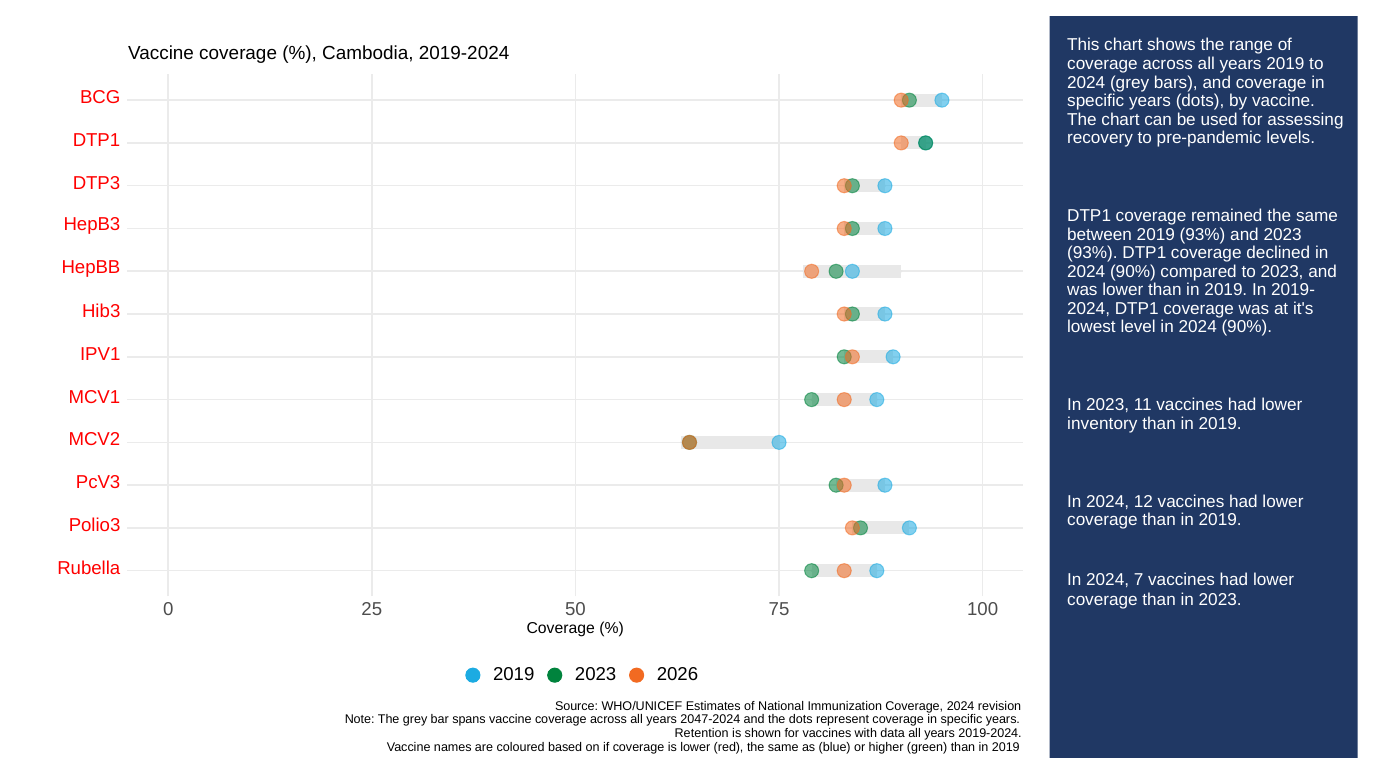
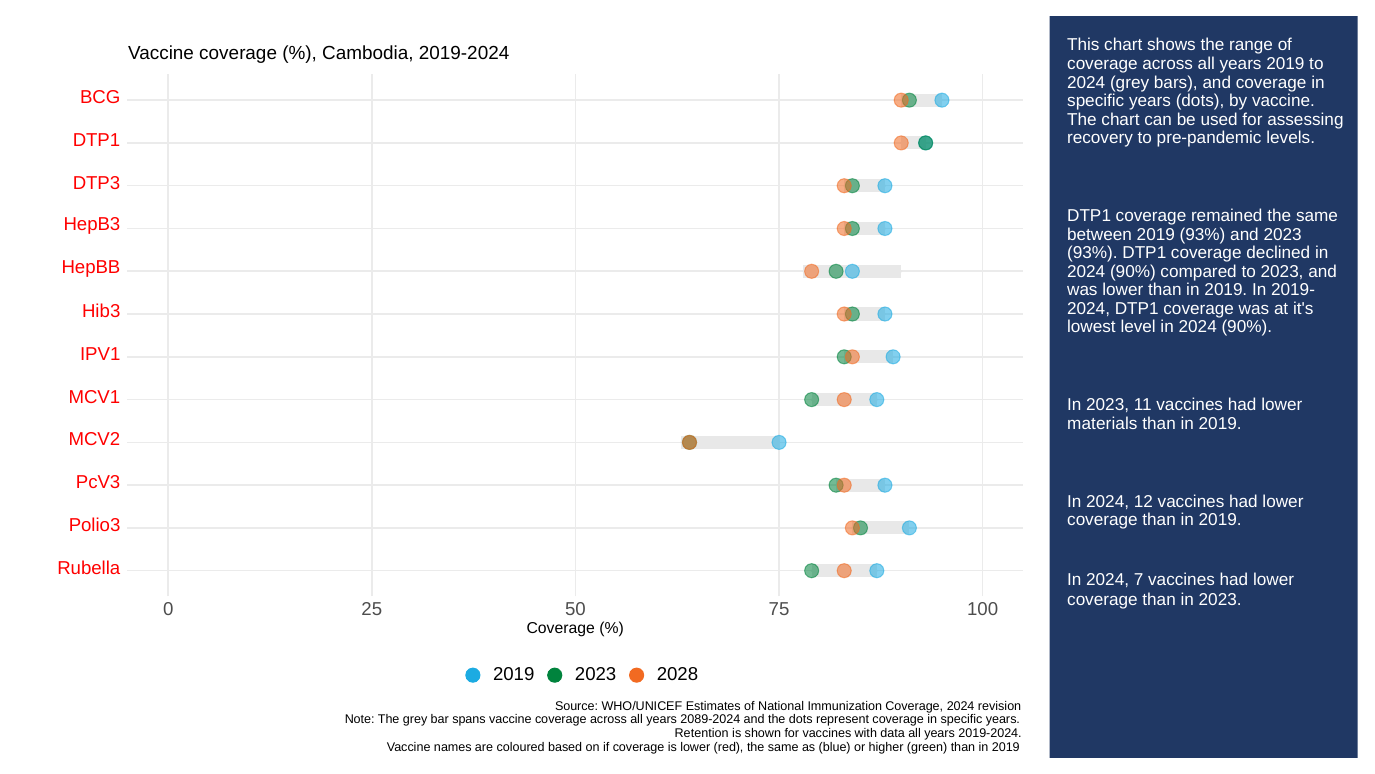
inventory: inventory -> materials (1102, 423)
2026: 2026 -> 2028 (678, 674)
2047-2024: 2047-2024 -> 2089-2024 (710, 719)
